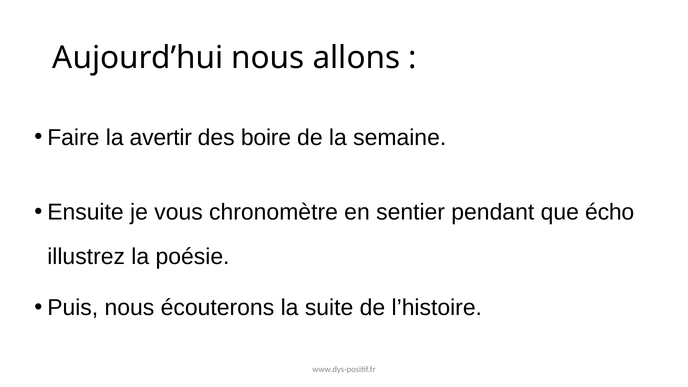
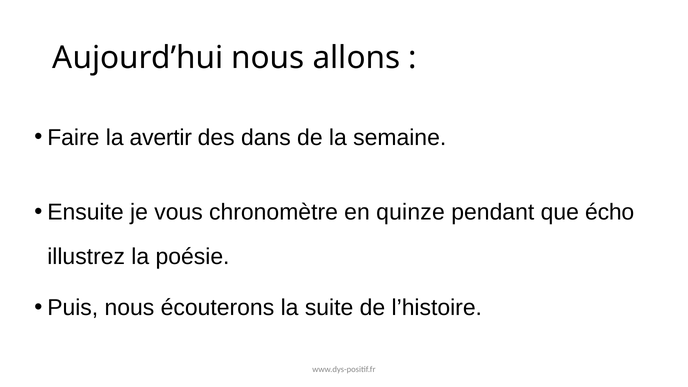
boire: boire -> dans (266, 137)
sentier: sentier -> quinze (410, 212)
